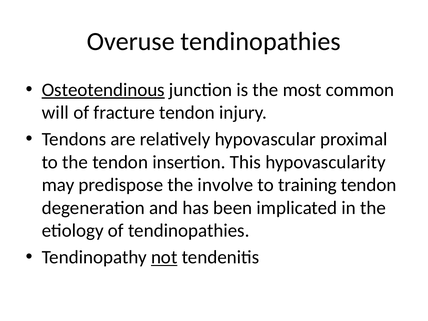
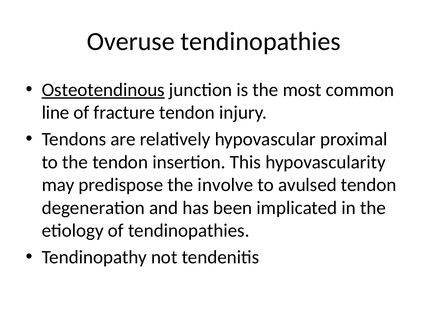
will: will -> line (56, 113)
training: training -> avulsed (307, 185)
not underline: present -> none (164, 257)
